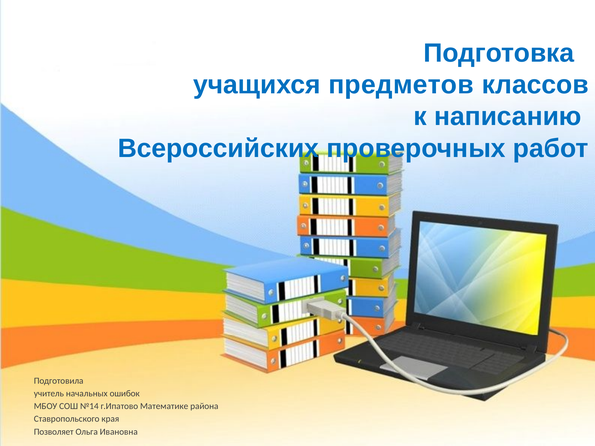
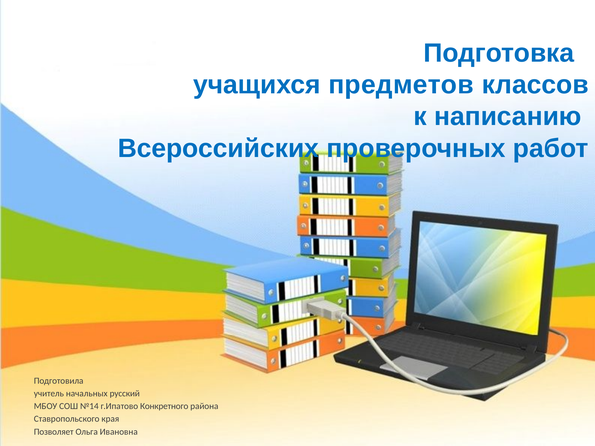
ошибок: ошибок -> русский (125, 394)
Математике: Математике -> Конкретного (164, 406)
